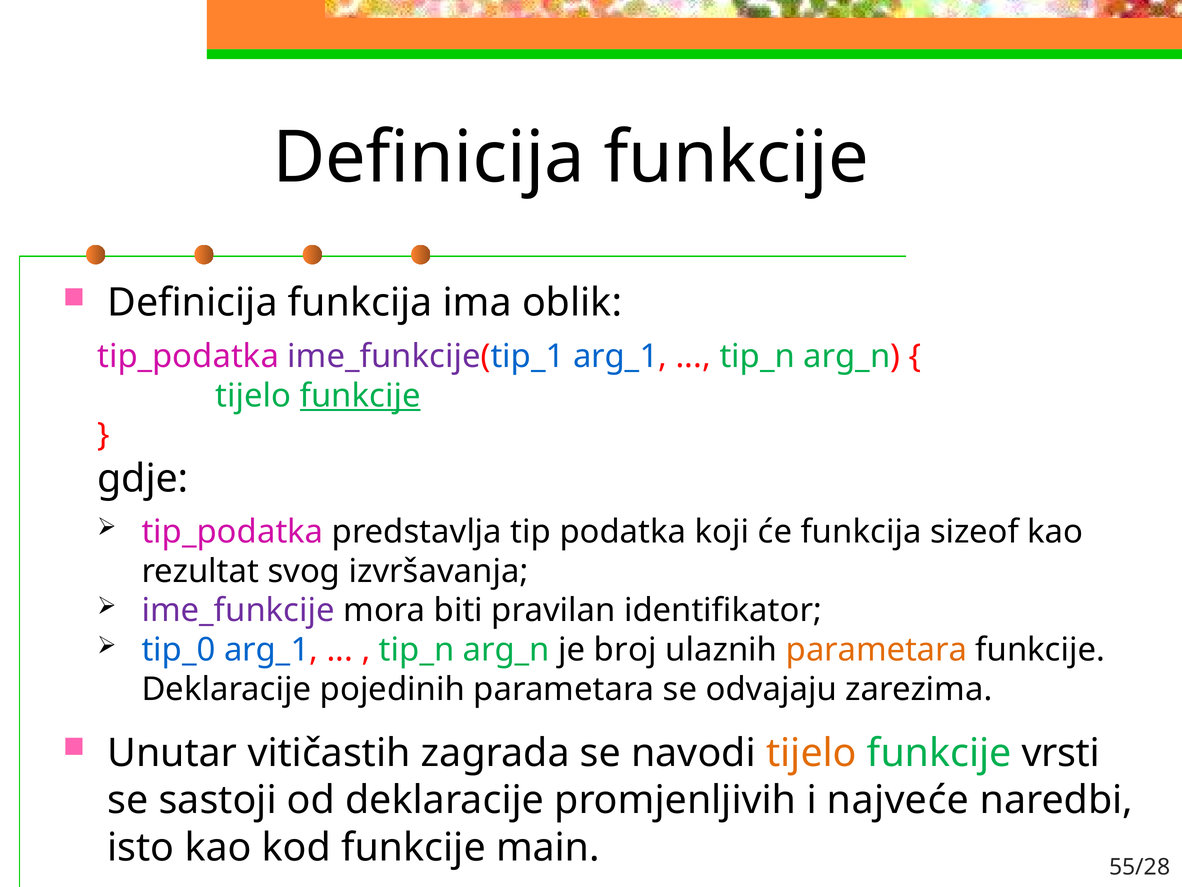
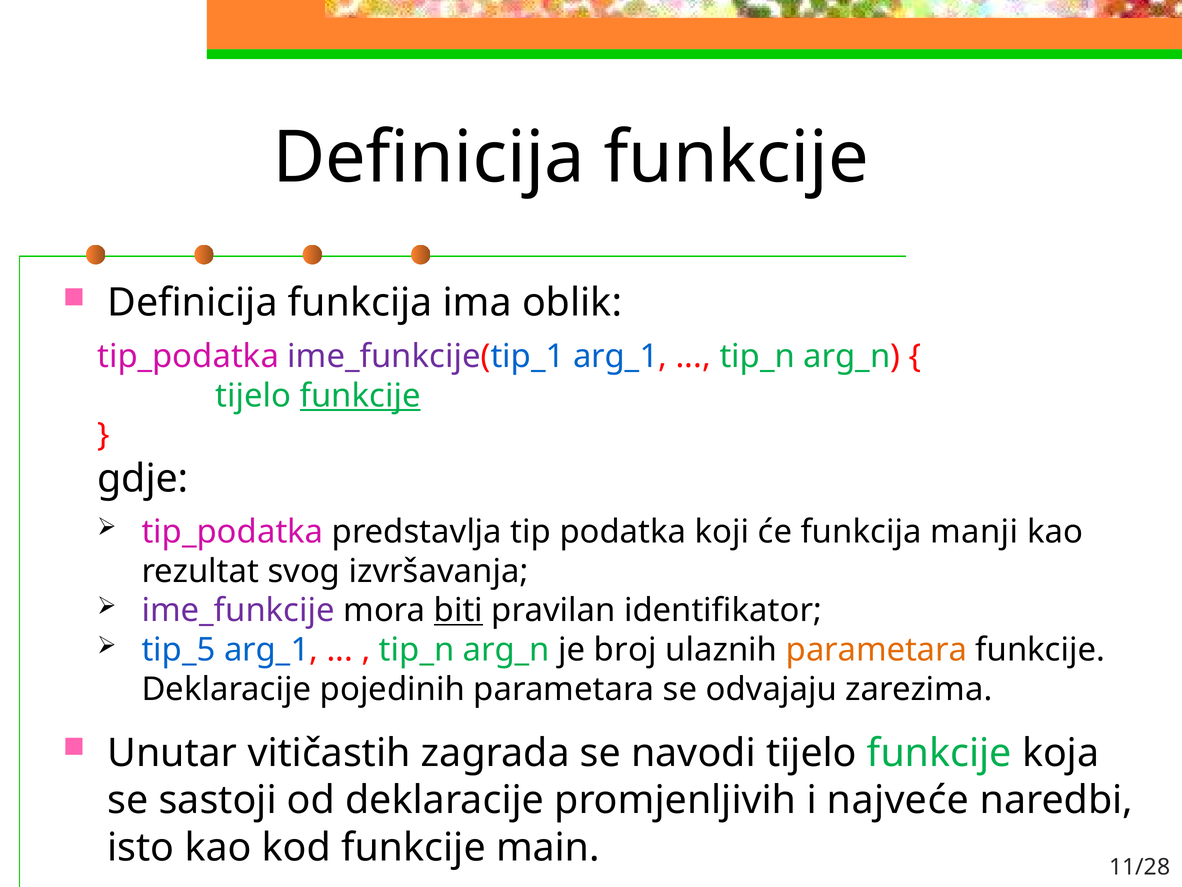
sizeof: sizeof -> manji (974, 531)
biti underline: none -> present (458, 610)
tip_0: tip_0 -> tip_5 (179, 650)
tijelo colour: orange -> black (811, 753)
vrsti: vrsti -> koja (1061, 753)
55/28: 55/28 -> 11/28 (1140, 867)
